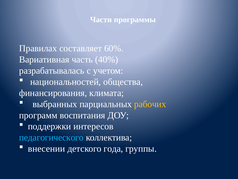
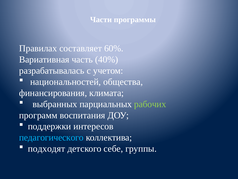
рабочих colour: yellow -> light green (150, 104)
внесении: внесении -> подходят (47, 148)
года: года -> себе (113, 148)
